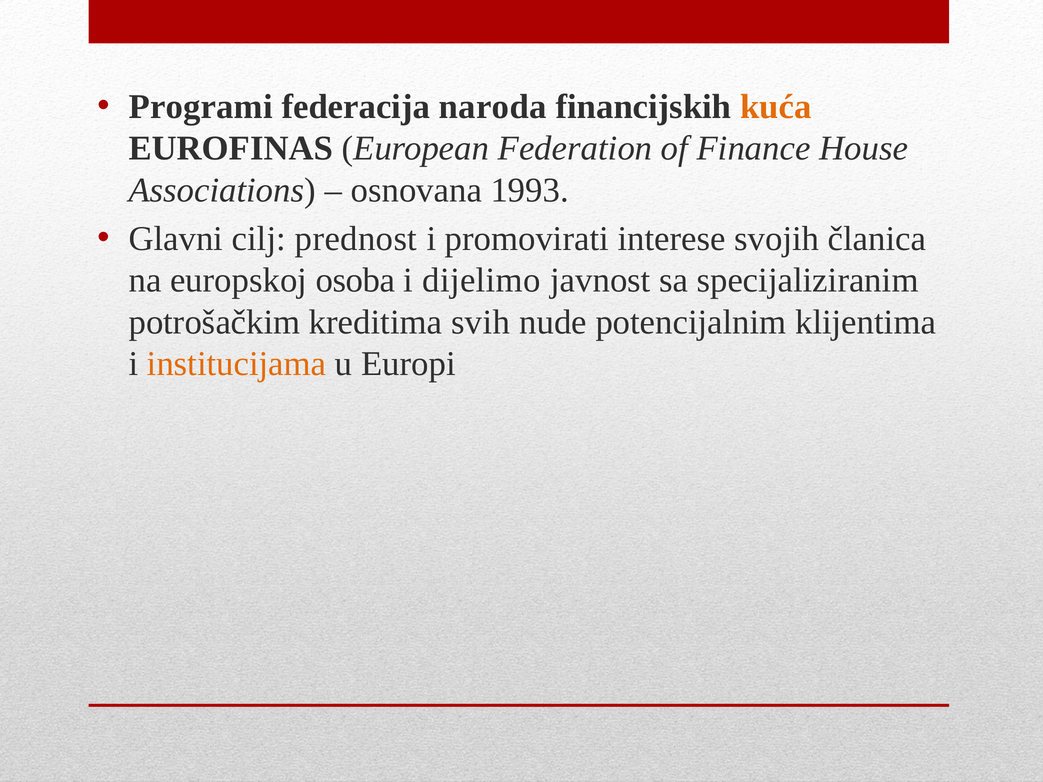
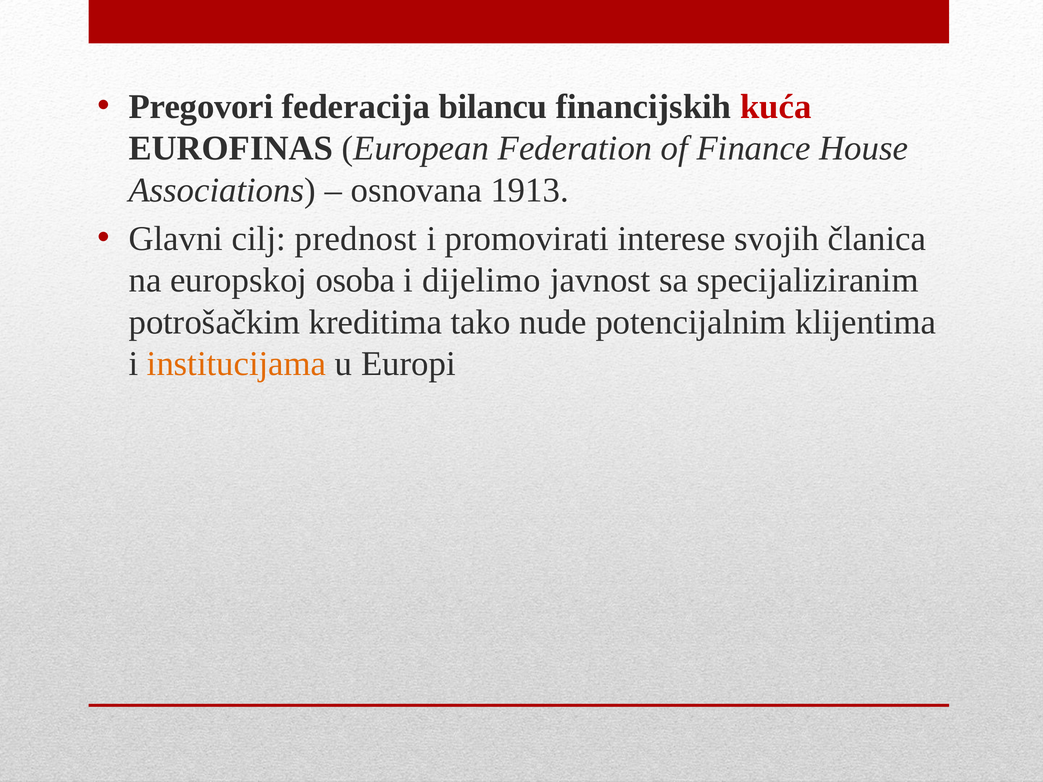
Programi: Programi -> Pregovori (201, 107)
naroda: naroda -> bilancu (493, 107)
kuća colour: orange -> red (776, 107)
1993: 1993 -> 1913 (530, 190)
svih: svih -> tako (481, 322)
